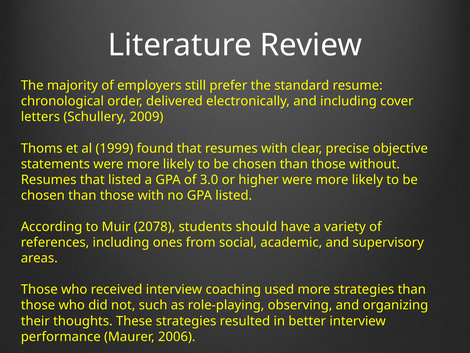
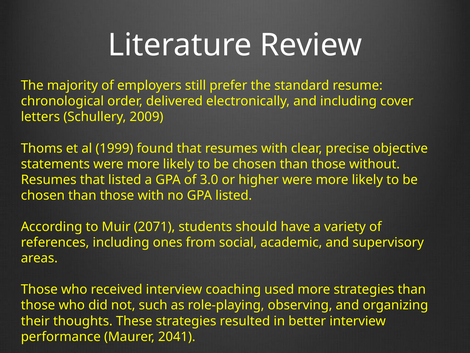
2078: 2078 -> 2071 (155, 227)
2006: 2006 -> 2041 (177, 336)
